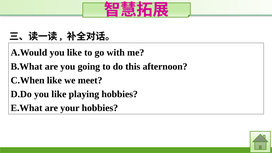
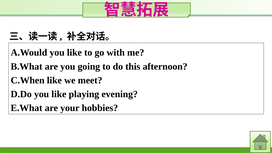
playing hobbies: hobbies -> evening (120, 94)
